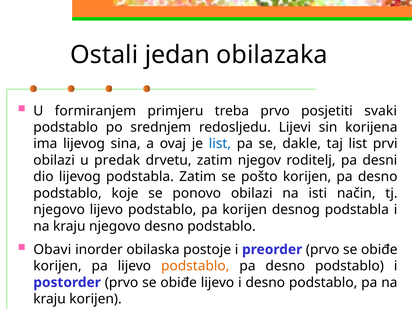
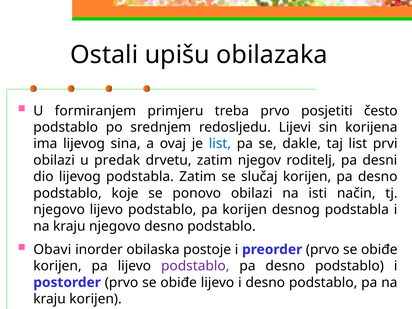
jedan: jedan -> upišu (177, 55)
svaki: svaki -> često (381, 111)
pošto: pošto -> slučaj (259, 177)
podstablo colour: orange -> purple (195, 266)
